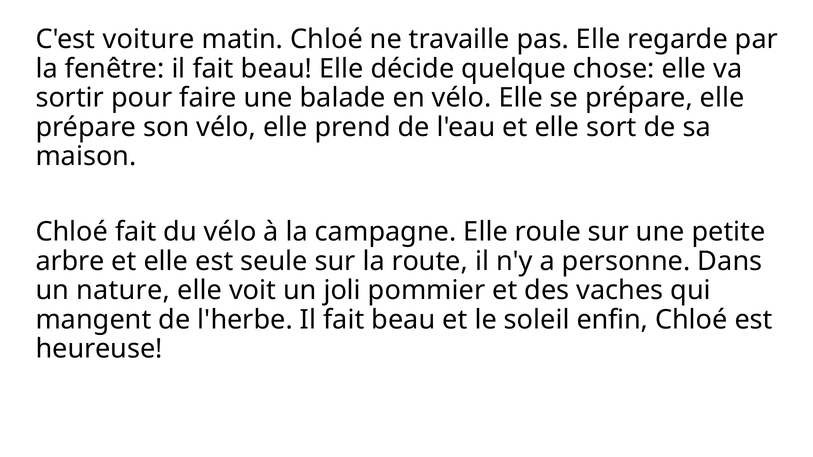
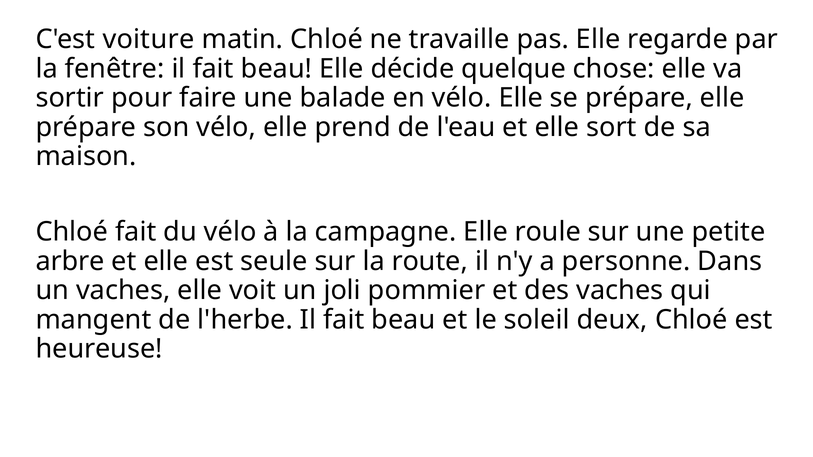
un nature: nature -> vaches (123, 291)
enfin: enfin -> deux (612, 320)
